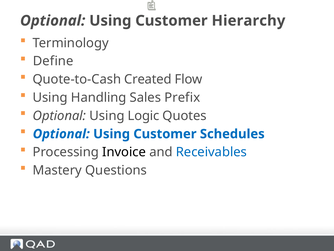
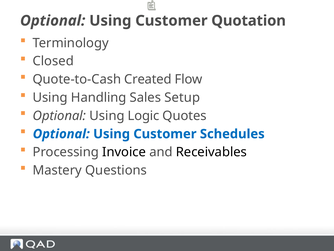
Hierarchy: Hierarchy -> Quotation (249, 21)
Define: Define -> Closed (53, 61)
Prefix: Prefix -> Setup (182, 97)
Receivables colour: blue -> black (211, 152)
